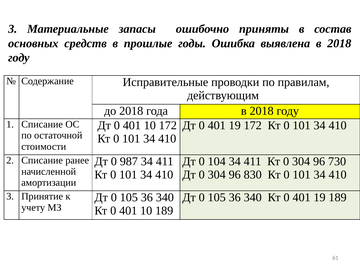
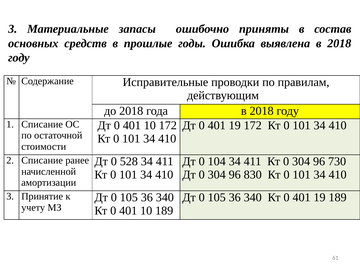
987: 987 -> 528 (129, 161)
